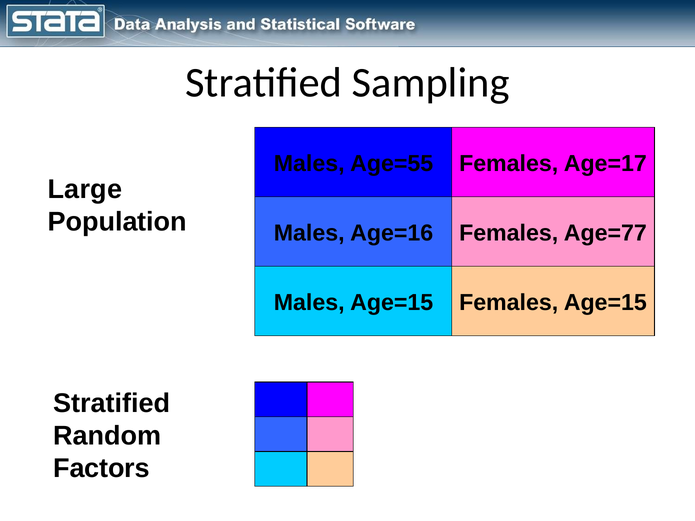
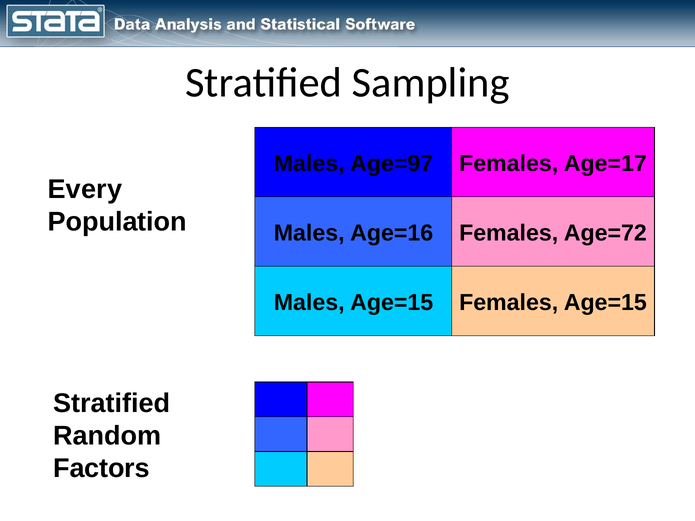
Age=55: Age=55 -> Age=97 (392, 164)
Large: Large -> Every (85, 189)
Age=77: Age=77 -> Age=72 (605, 233)
